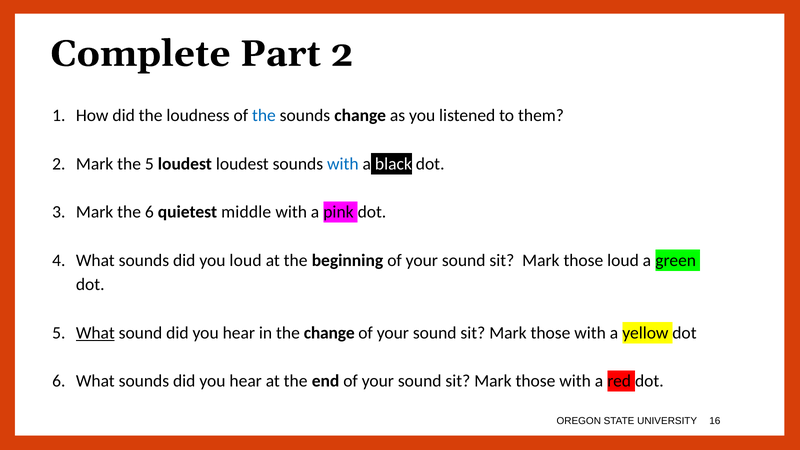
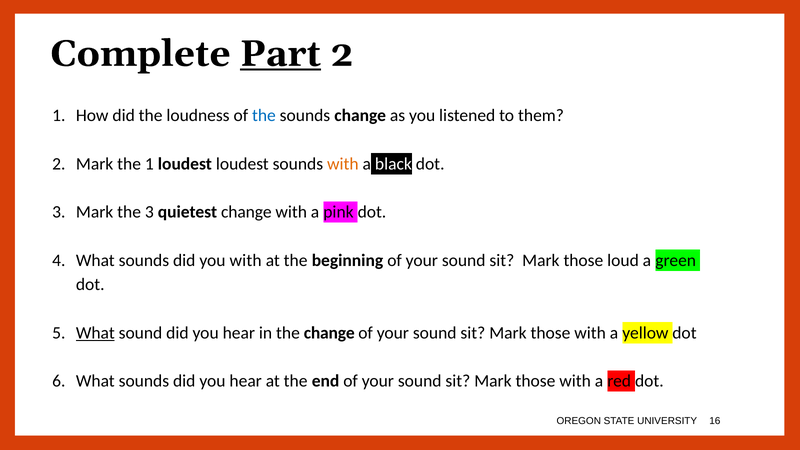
Part underline: none -> present (280, 54)
the 5: 5 -> 1 (149, 164)
with colour: blue -> orange (343, 164)
the 6: 6 -> 3 (149, 212)
quietest middle: middle -> change (246, 212)
you loud: loud -> with (246, 260)
